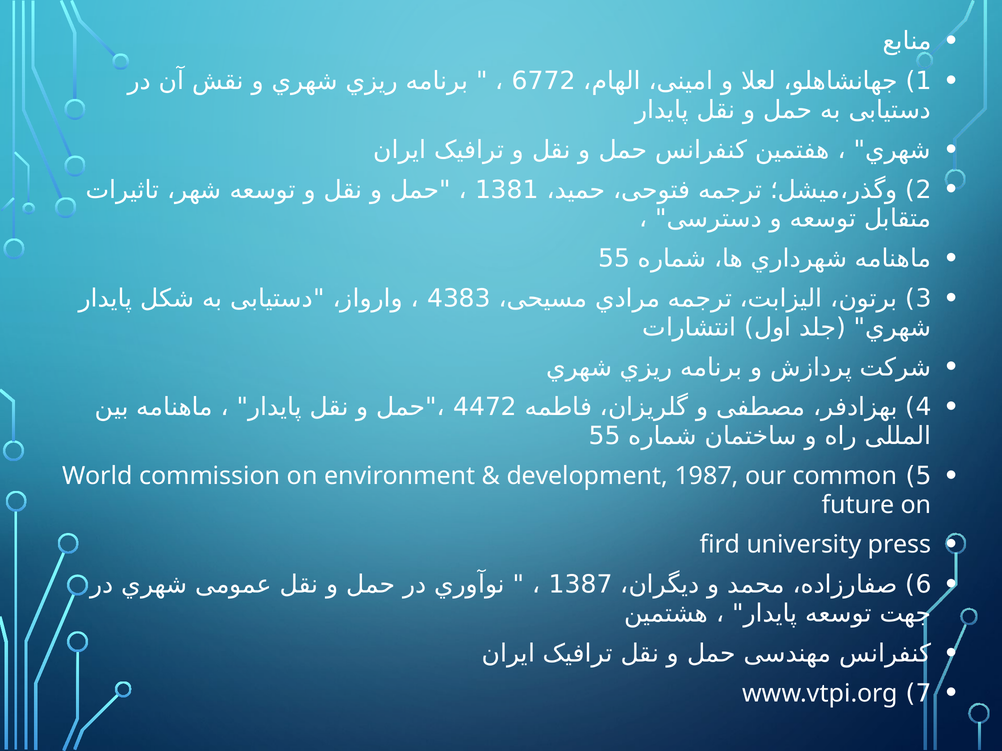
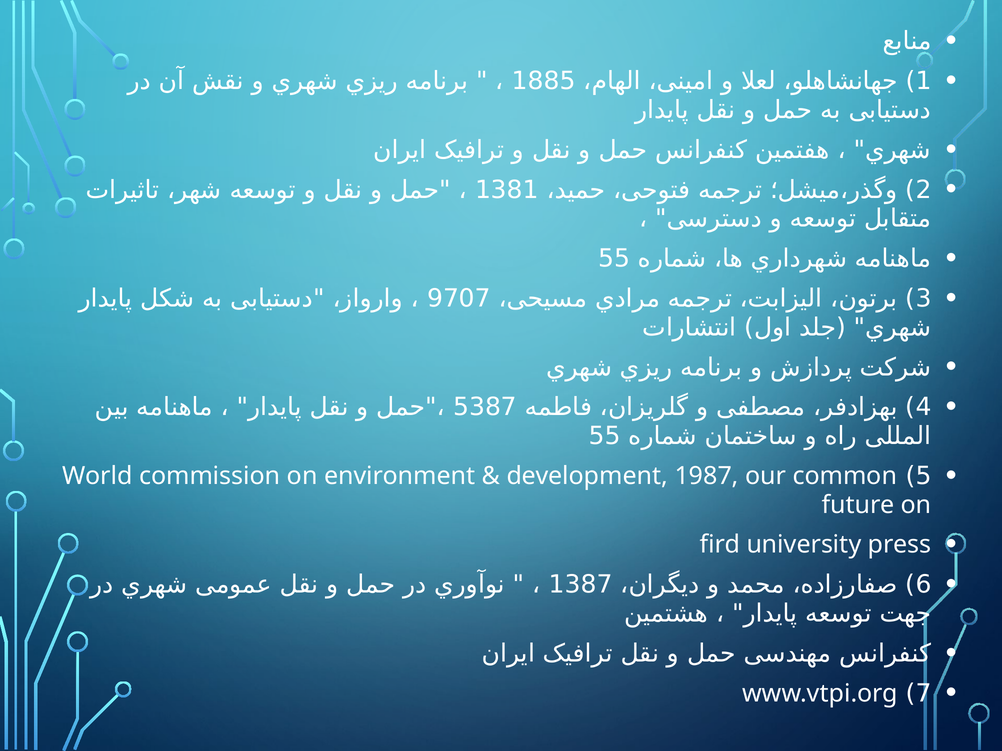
6772: 6772 -> 1885 (544, 81)
4383: 4383 -> 9707 (459, 299)
4472: 4472 -> 5387 (485, 407)
